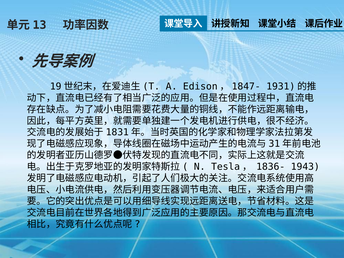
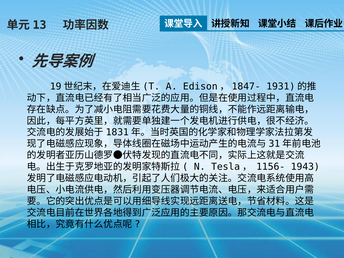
1836-: 1836- -> 1156- (271, 167)
